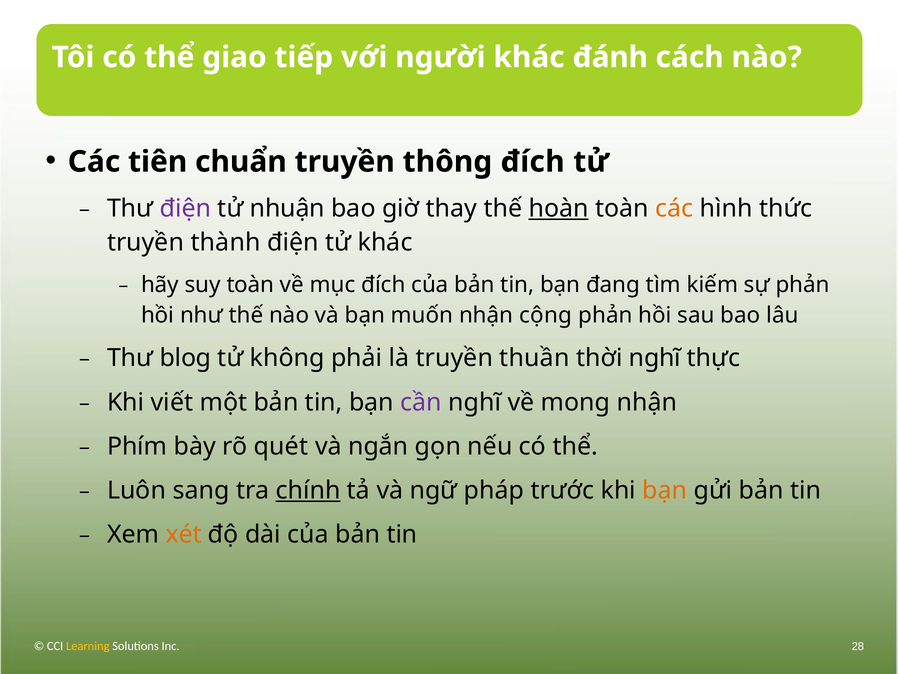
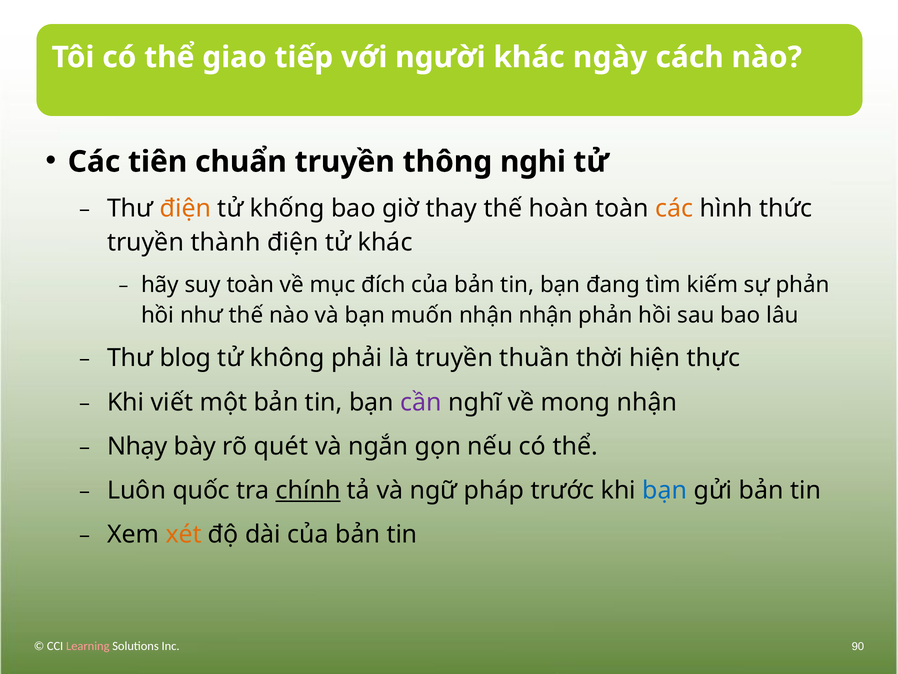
đánh: đánh -> ngày (610, 57)
thông đích: đích -> nghi (533, 162)
điện colour: purple -> orange (185, 208)
nhuận: nhuận -> khống (287, 208)
hoàn underline: present -> none (559, 208)
nhận cộng: cộng -> nhận (546, 315)
thời nghĩ: nghĩ -> hiện (655, 358)
Phím: Phím -> Nhạy (137, 446)
sang: sang -> quốc (201, 490)
bạn colour: orange -> blue (665, 490)
Learning colour: yellow -> pink (88, 646)
28: 28 -> 90 (858, 646)
